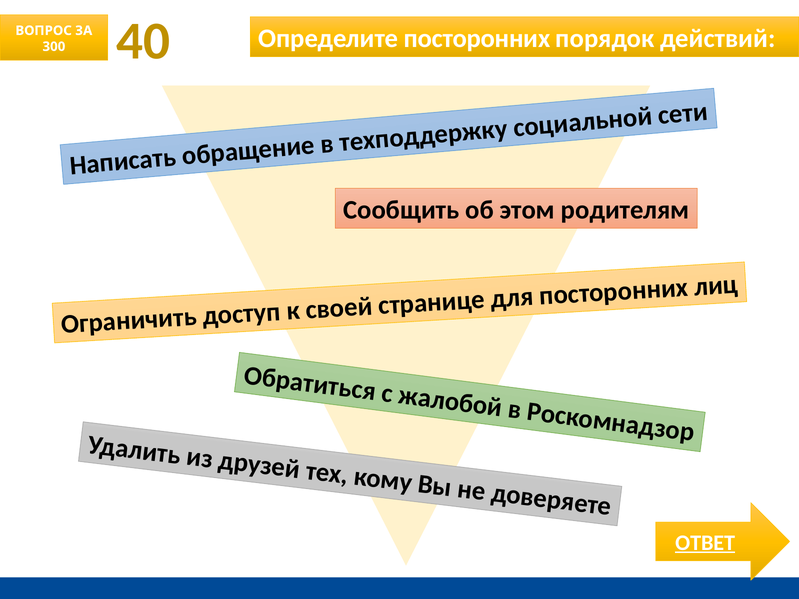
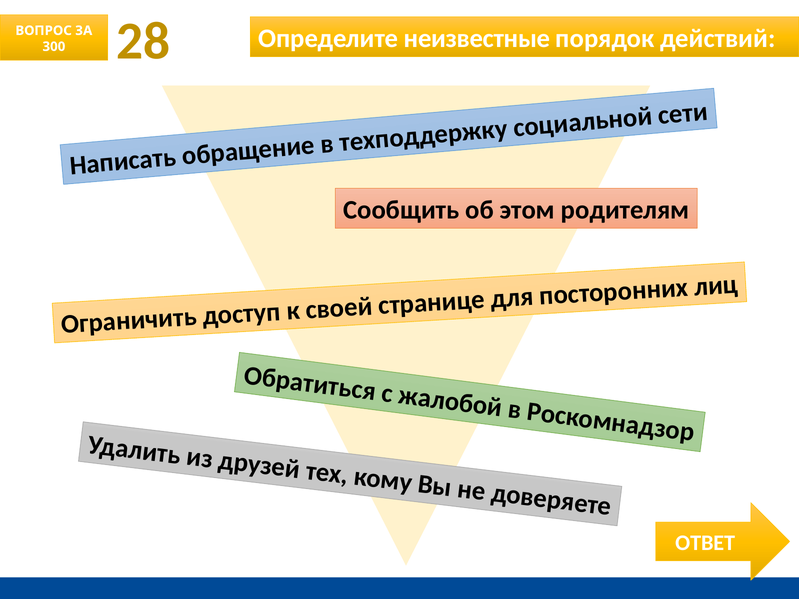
Определите посторонних: посторонних -> неизвестные (477, 39)
40: 40 -> 28 (143, 41)
ОТВЕТ underline: present -> none (705, 543)
